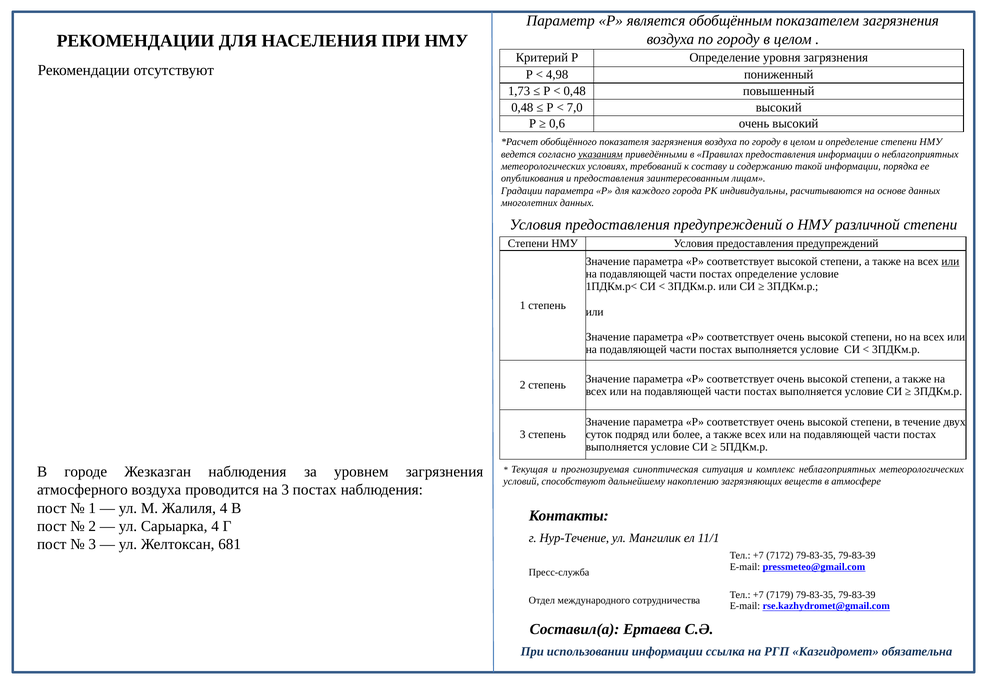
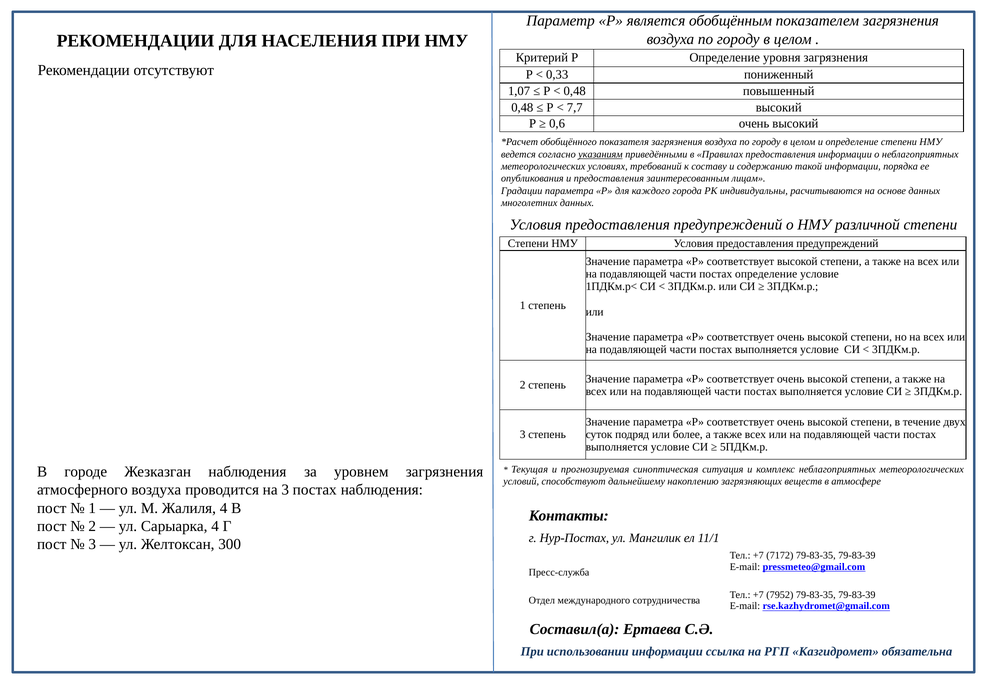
4,98: 4,98 -> 0,33 (557, 75)
1,73: 1,73 -> 1,07 (519, 91)
7,0: 7,0 -> 7,7 (575, 107)
или underline: present -> none (950, 261)
Нур-Течение: Нур-Течение -> Нур-Постах (574, 538)
681: 681 -> 300 (230, 544)
7179: 7179 -> 7952 (780, 594)
